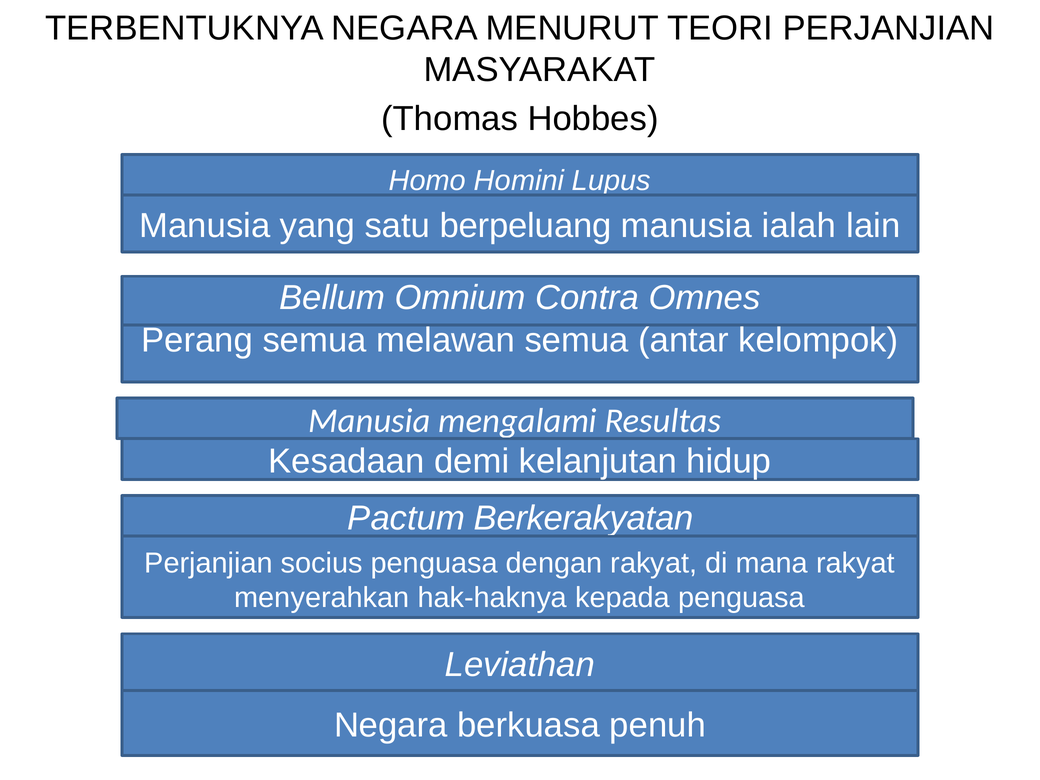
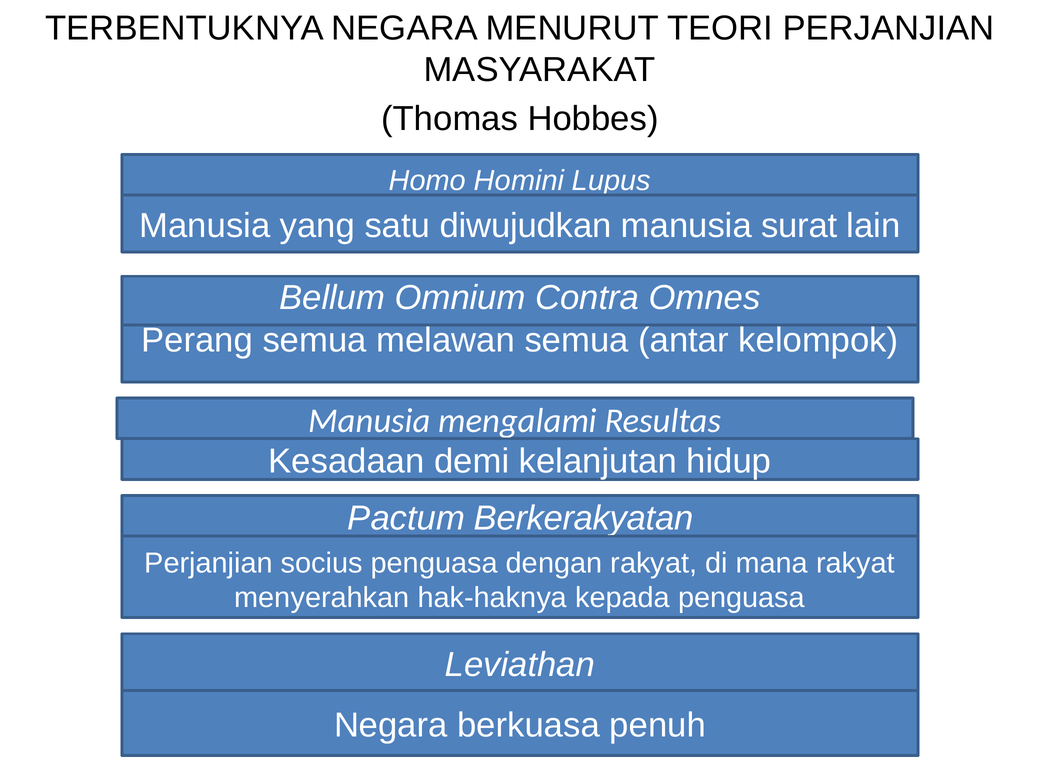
berpeluang: berpeluang -> diwujudkan (526, 226)
ialah: ialah -> surat (799, 226)
